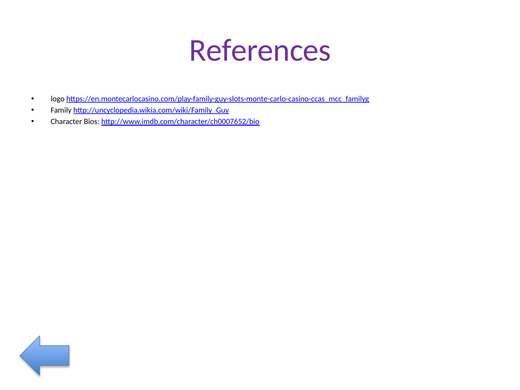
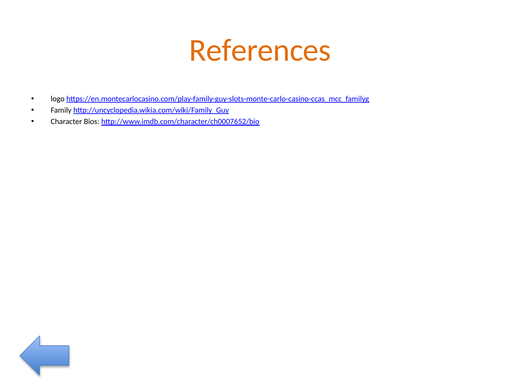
References colour: purple -> orange (260, 50)
